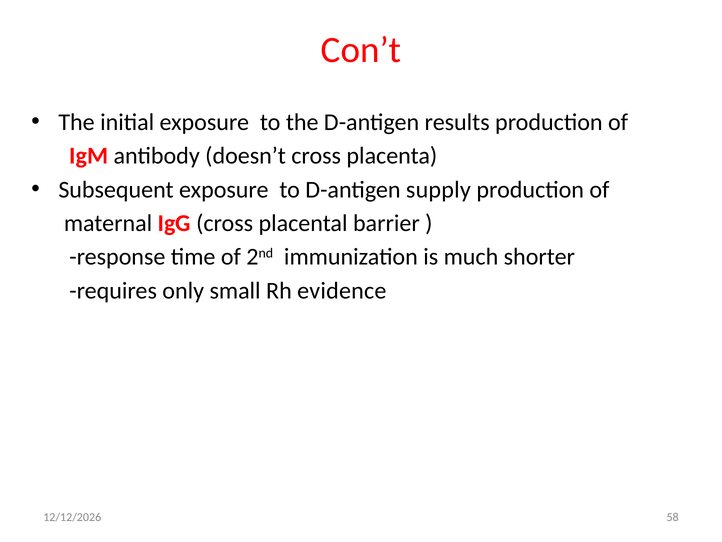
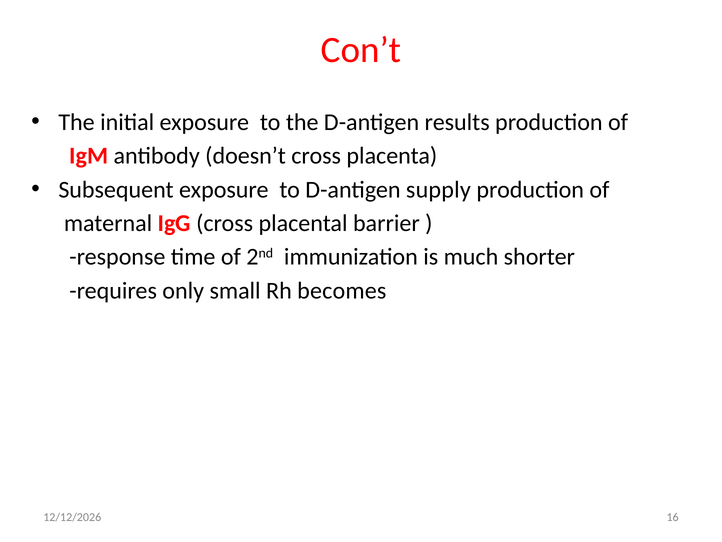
evidence: evidence -> becomes (342, 290)
58: 58 -> 16 (673, 517)
